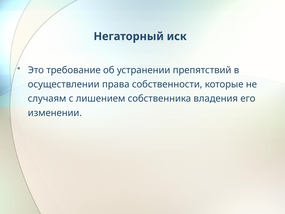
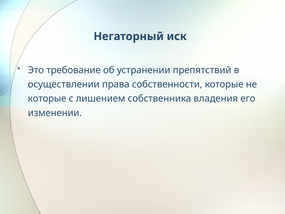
случаям: случаям -> которые (47, 99)
